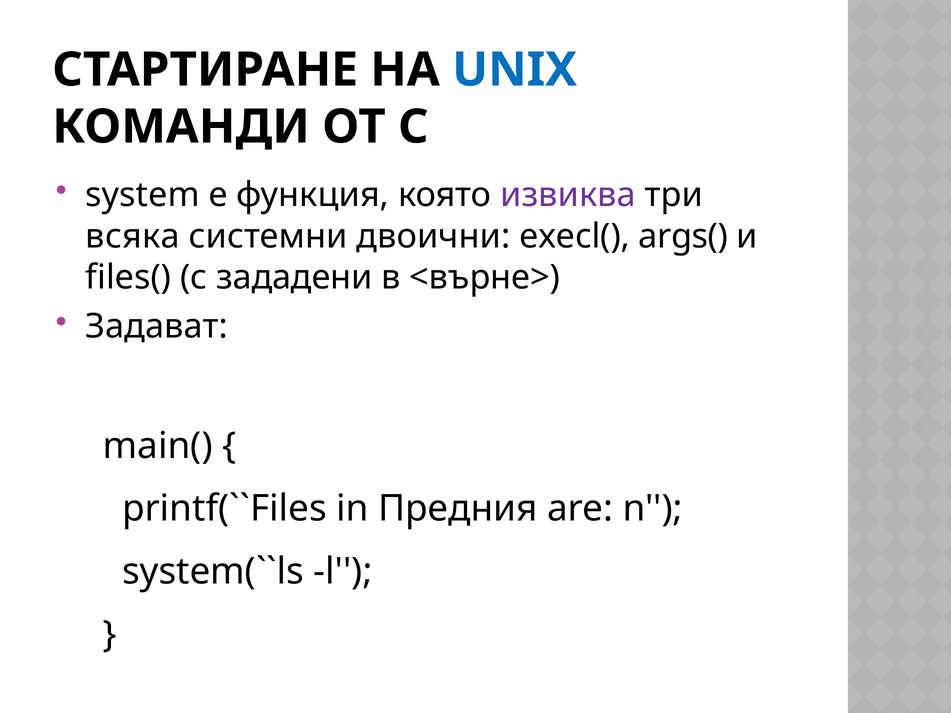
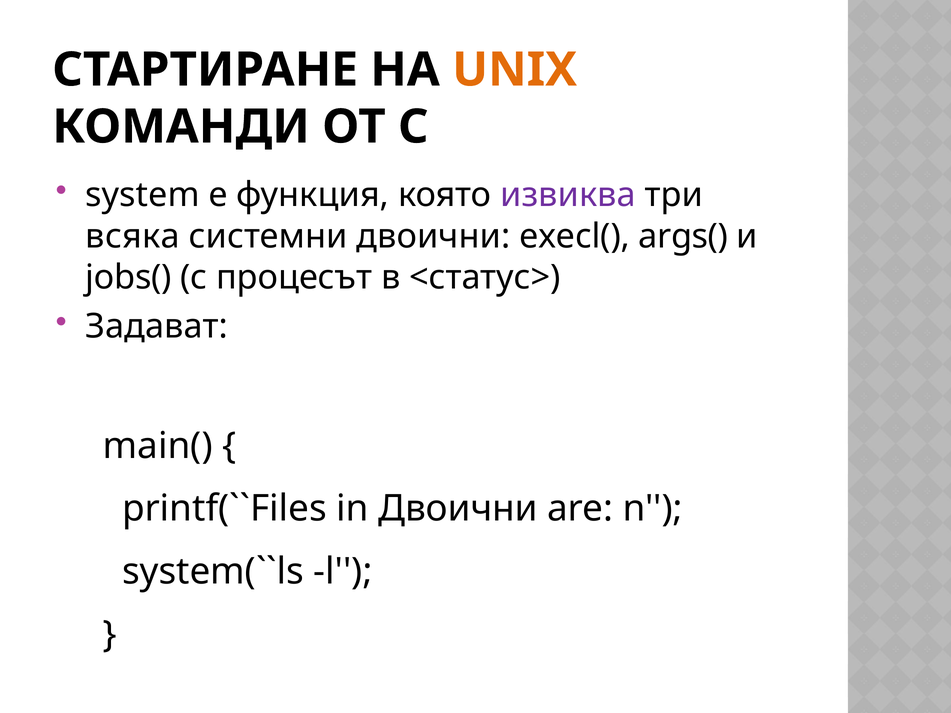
UNIX colour: blue -> orange (515, 70)
files(: files( -> jobs( (128, 277)
зададени: зададени -> процесът (294, 277)
<върне>: <върне> -> <статус> (485, 277)
in Предния: Предния -> Двоични (458, 509)
